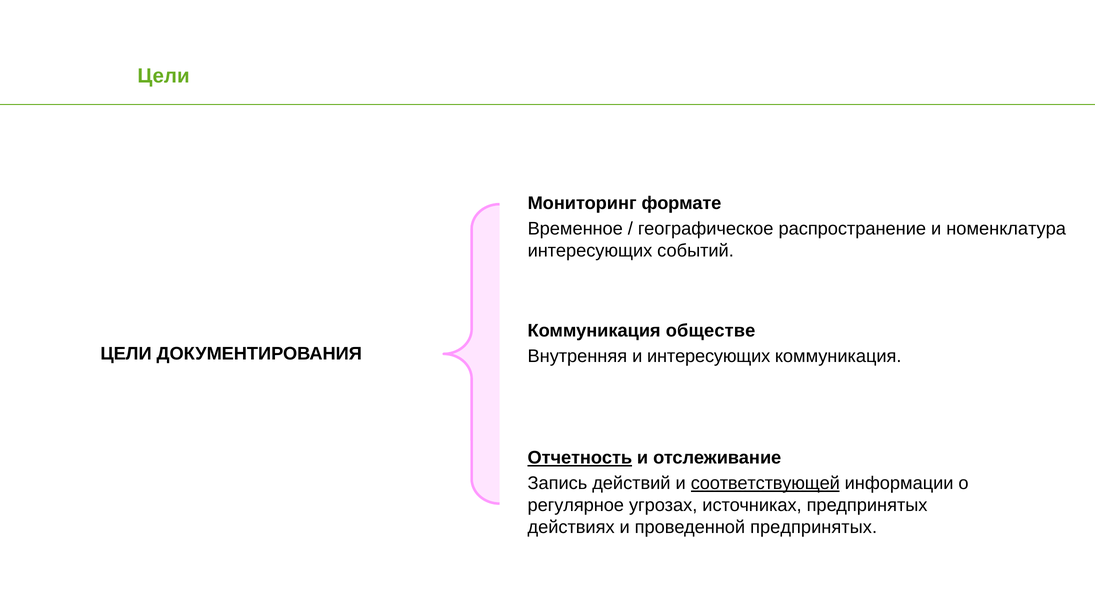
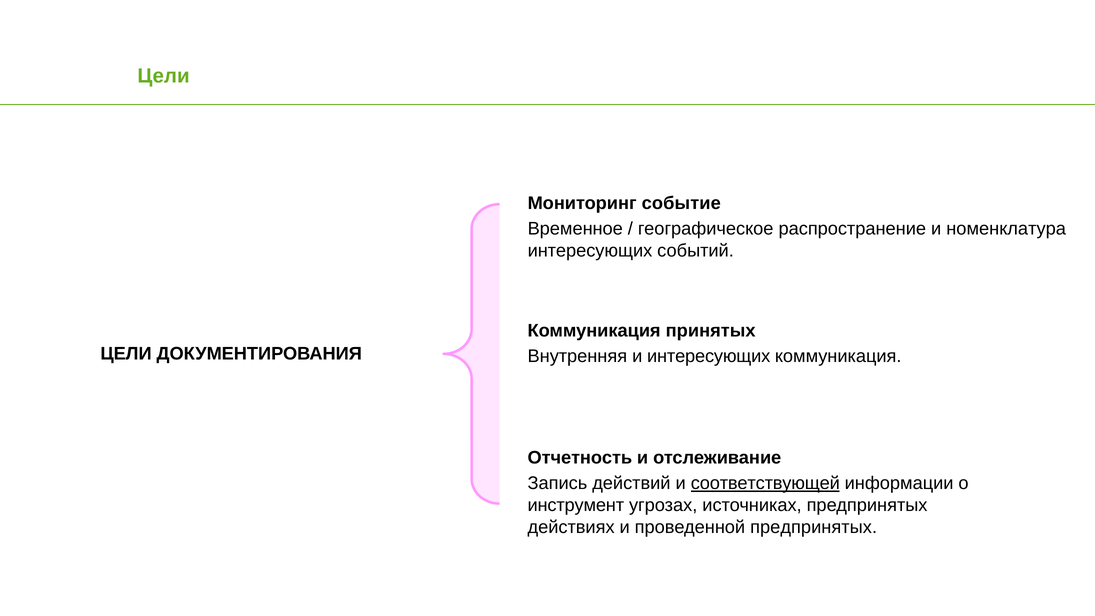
формате: формате -> событие (681, 203)
обществе: обществе -> принятых (711, 331)
Отчетность underline: present -> none (580, 458)
регулярное: регулярное -> инструмент (576, 505)
